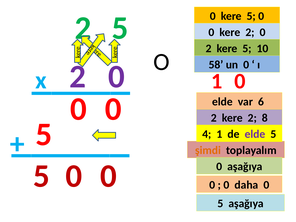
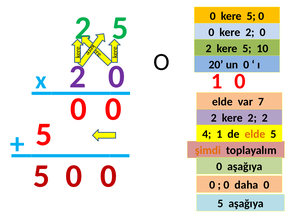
58: 58 -> 20 (216, 65)
6: 6 -> 7 (261, 102)
2 8: 8 -> 2 (265, 118)
elde colour: purple -> orange (255, 134)
